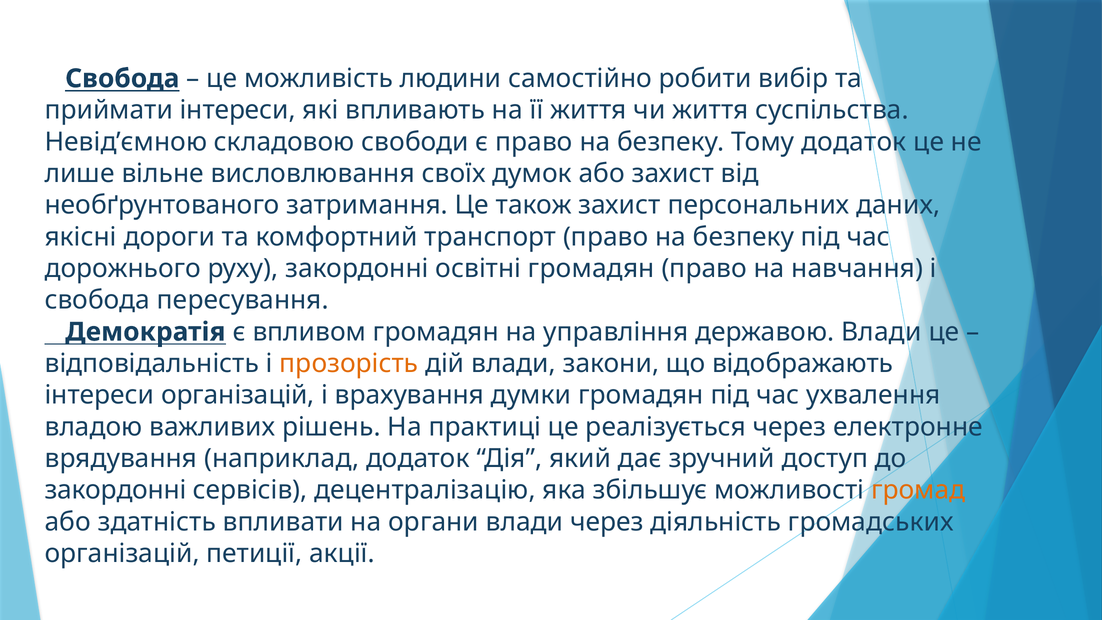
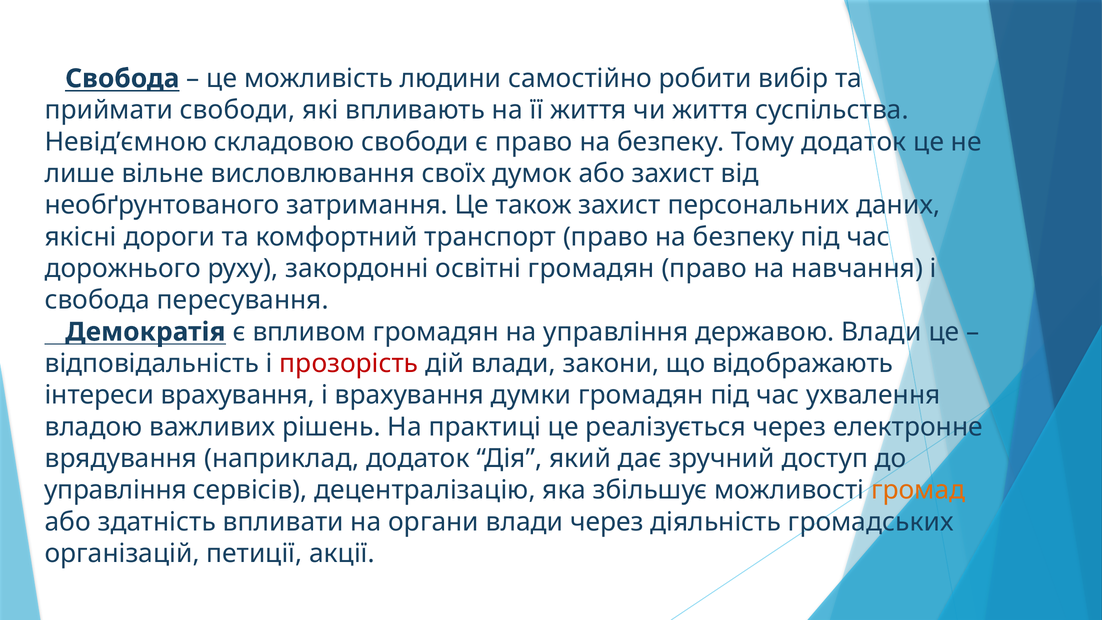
приймати інтереси: інтереси -> свободи (238, 110)
прозорість colour: orange -> red (349, 364)
інтереси організацій: організацій -> врахування (238, 395)
закордонні: закордонні -> управління (115, 490)
